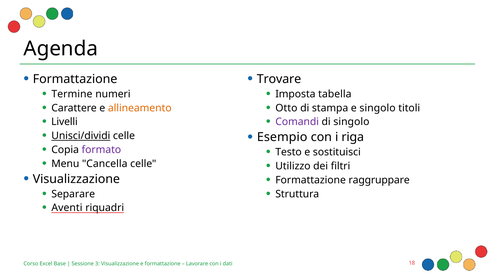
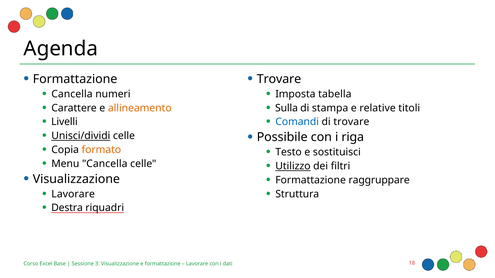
Termine: Termine -> Cancella (72, 94)
Otto: Otto -> Sulla (287, 108)
e singolo: singolo -> relative (378, 108)
Comandi colour: purple -> blue (297, 122)
di singolo: singolo -> trovare (351, 122)
Esempio: Esempio -> Possibile (282, 137)
formato colour: purple -> orange (101, 150)
Utilizzo underline: none -> present (293, 166)
Separare: Separare -> Lavorare (73, 194)
Aventi: Aventi -> Destra (67, 208)
